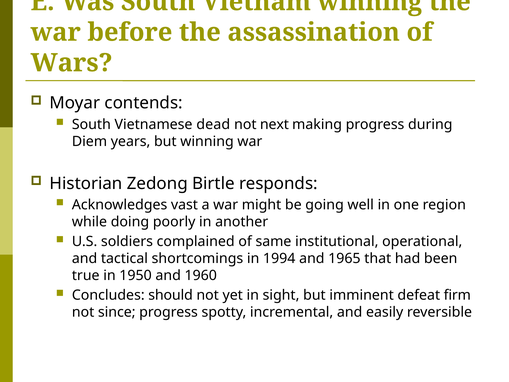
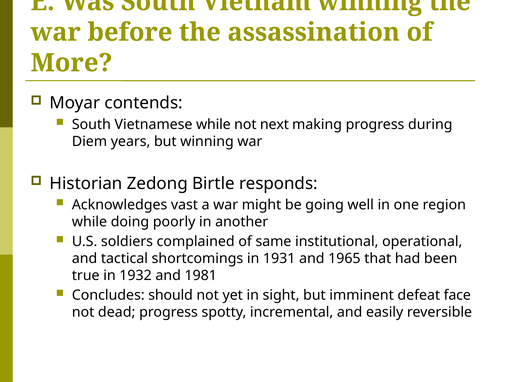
Wars: Wars -> More (72, 63)
Vietnamese dead: dead -> while (213, 124)
1994: 1994 -> 1931 (279, 258)
1950: 1950 -> 1932 (136, 275)
1960: 1960 -> 1981 (201, 275)
firm: firm -> face (457, 295)
since: since -> dead (117, 312)
